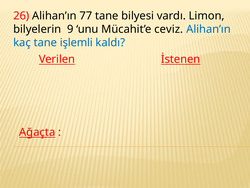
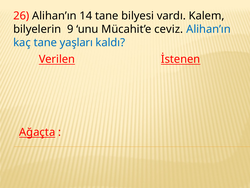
77: 77 -> 14 (86, 16)
Limon: Limon -> Kalem (207, 16)
işlemli: işlemli -> yaşları (76, 42)
